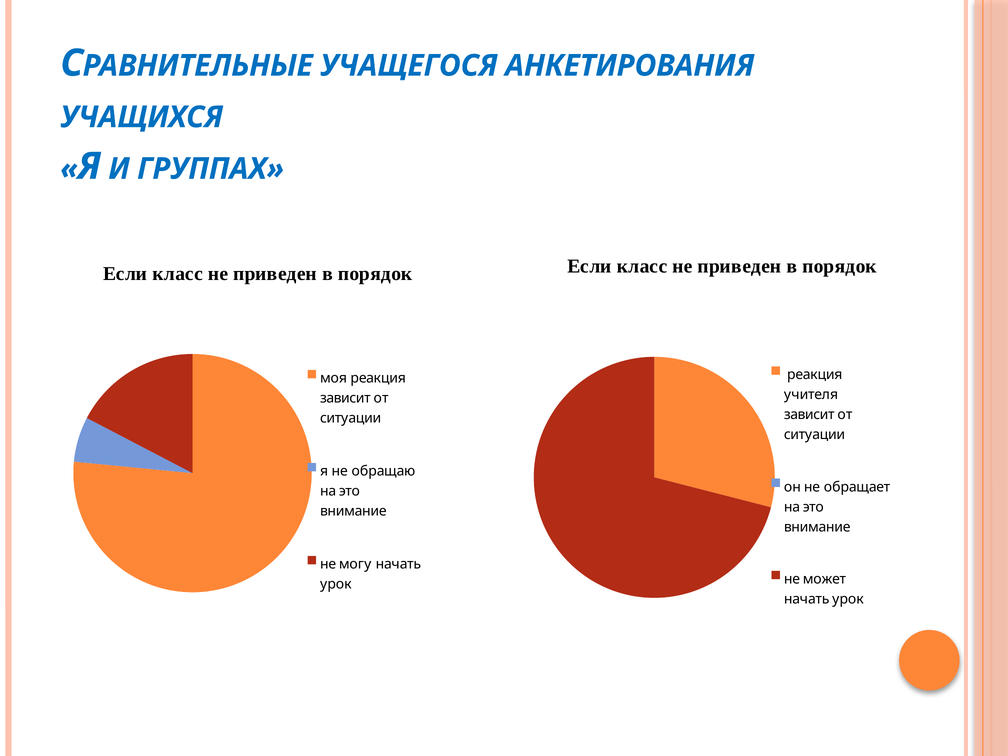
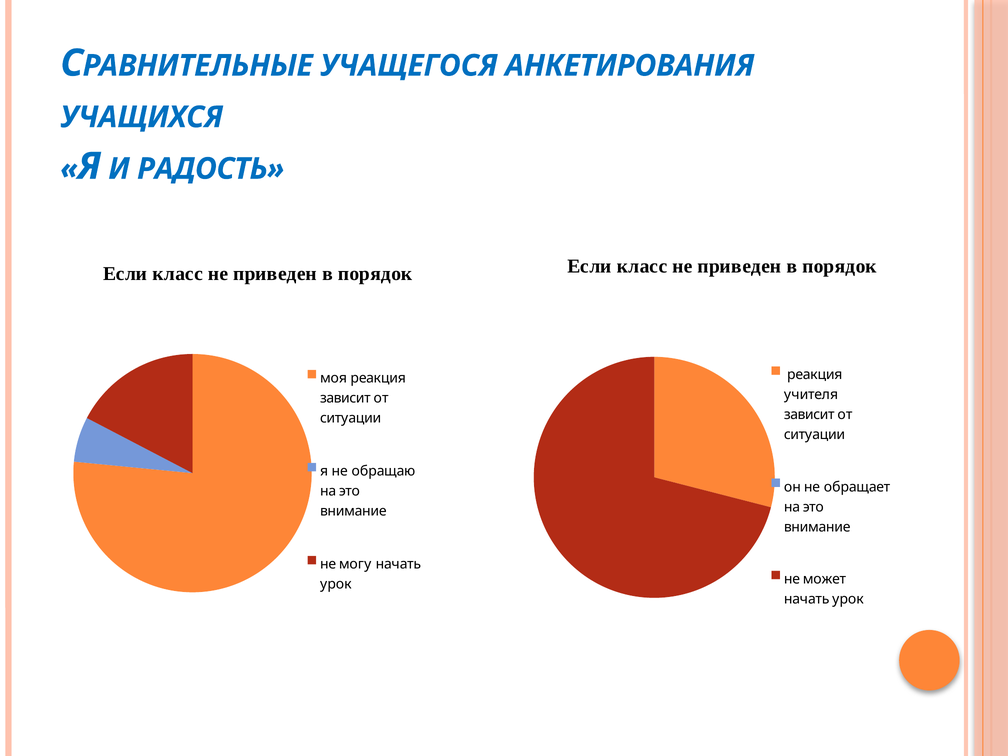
ГРУППАХ: ГРУППАХ -> РАДОСТЬ (211, 169)
